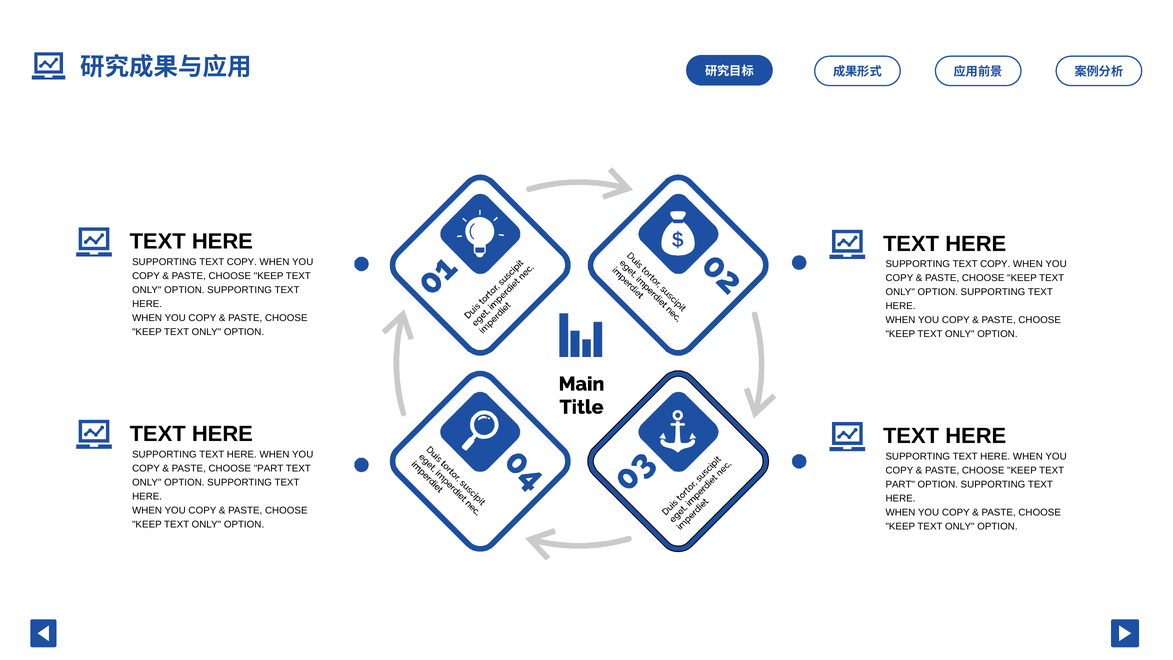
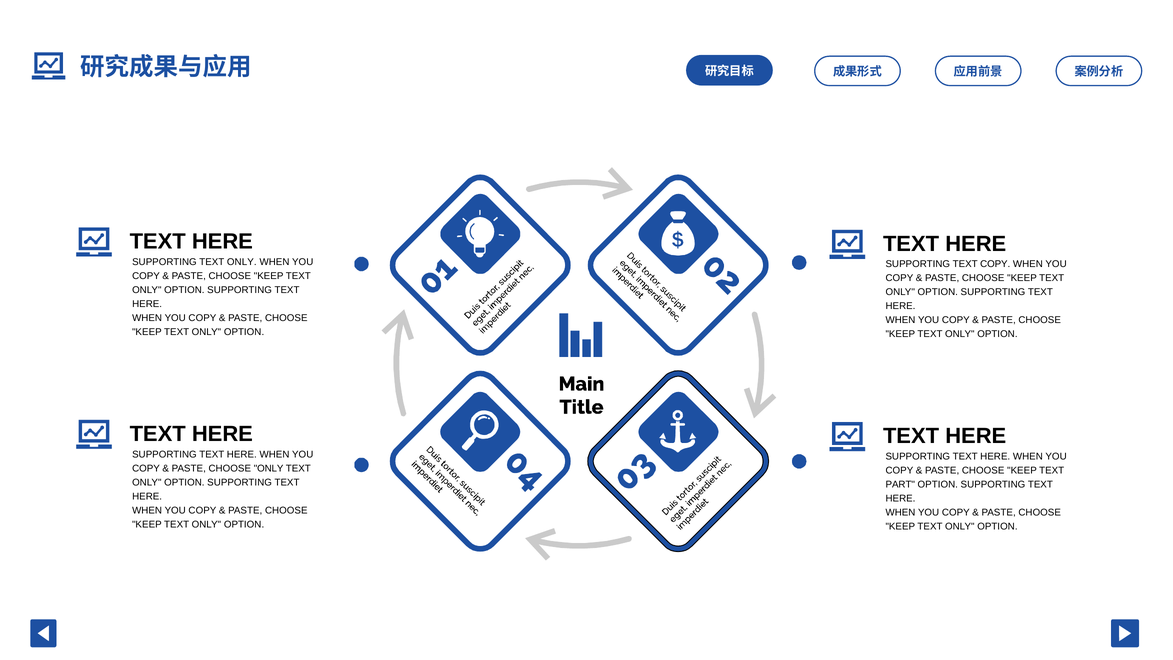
COPY: COPY -> ONLY (242, 262)
CHOOSE PART: PART -> ONLY (269, 468)
